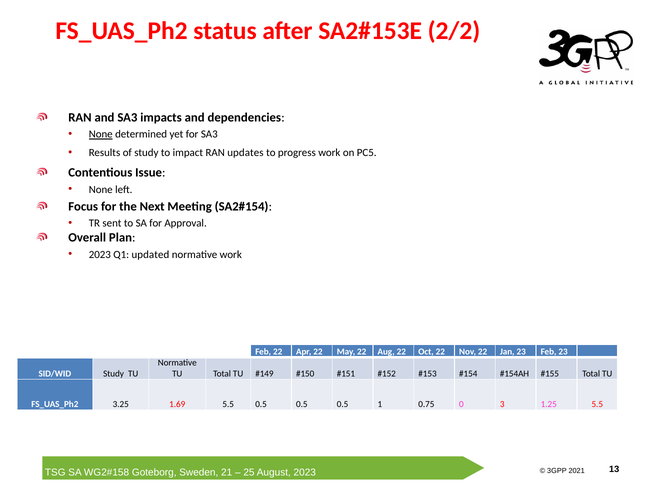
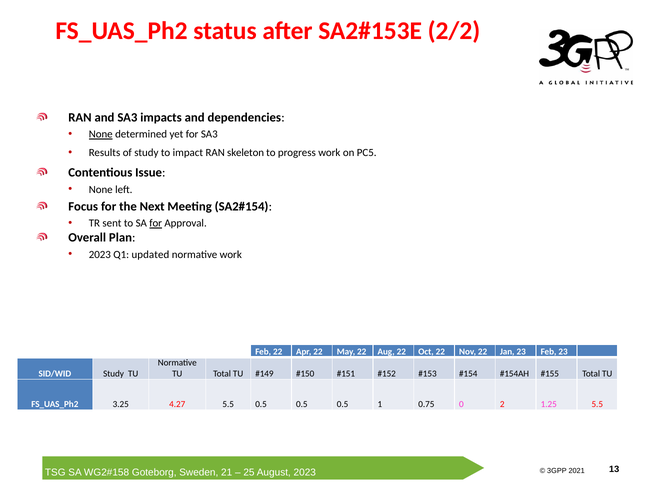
updates: updates -> skeleton (246, 153)
for underline: none -> present (156, 223)
1.69: 1.69 -> 4.27 (177, 405)
3: 3 -> 2 (502, 405)
